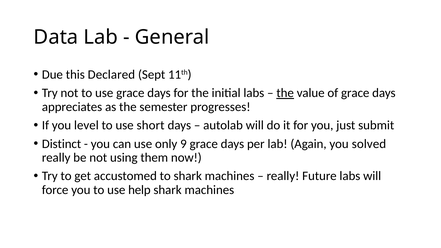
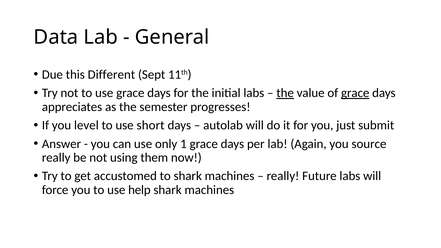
Declared: Declared -> Different (111, 75)
grace underline: none -> present (355, 93)
Distinct: Distinct -> Answer (61, 144)
9: 9 -> 1 (183, 144)
solved: solved -> source (369, 144)
